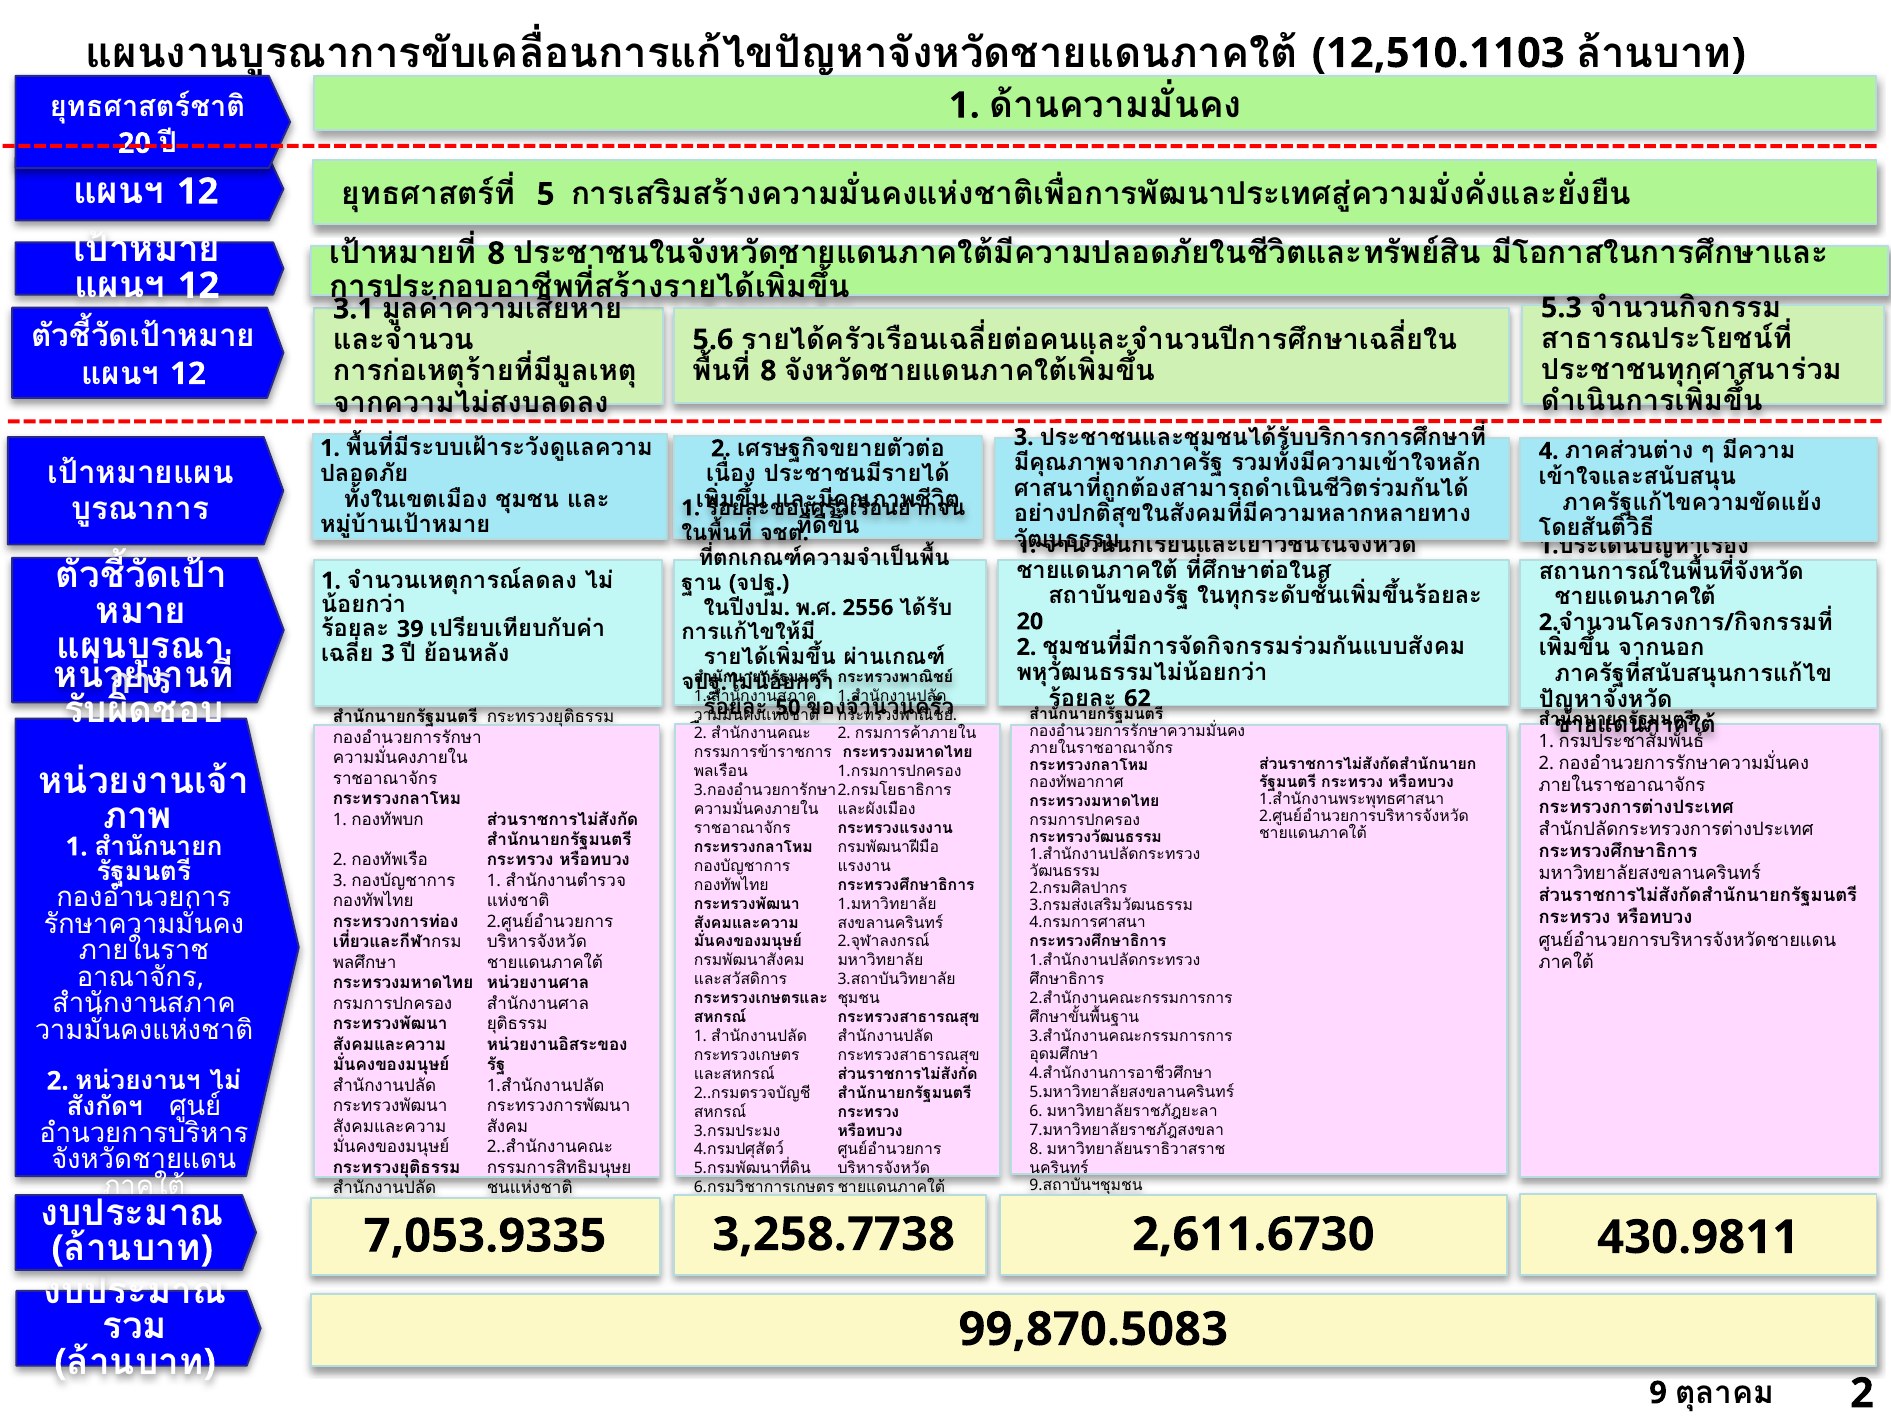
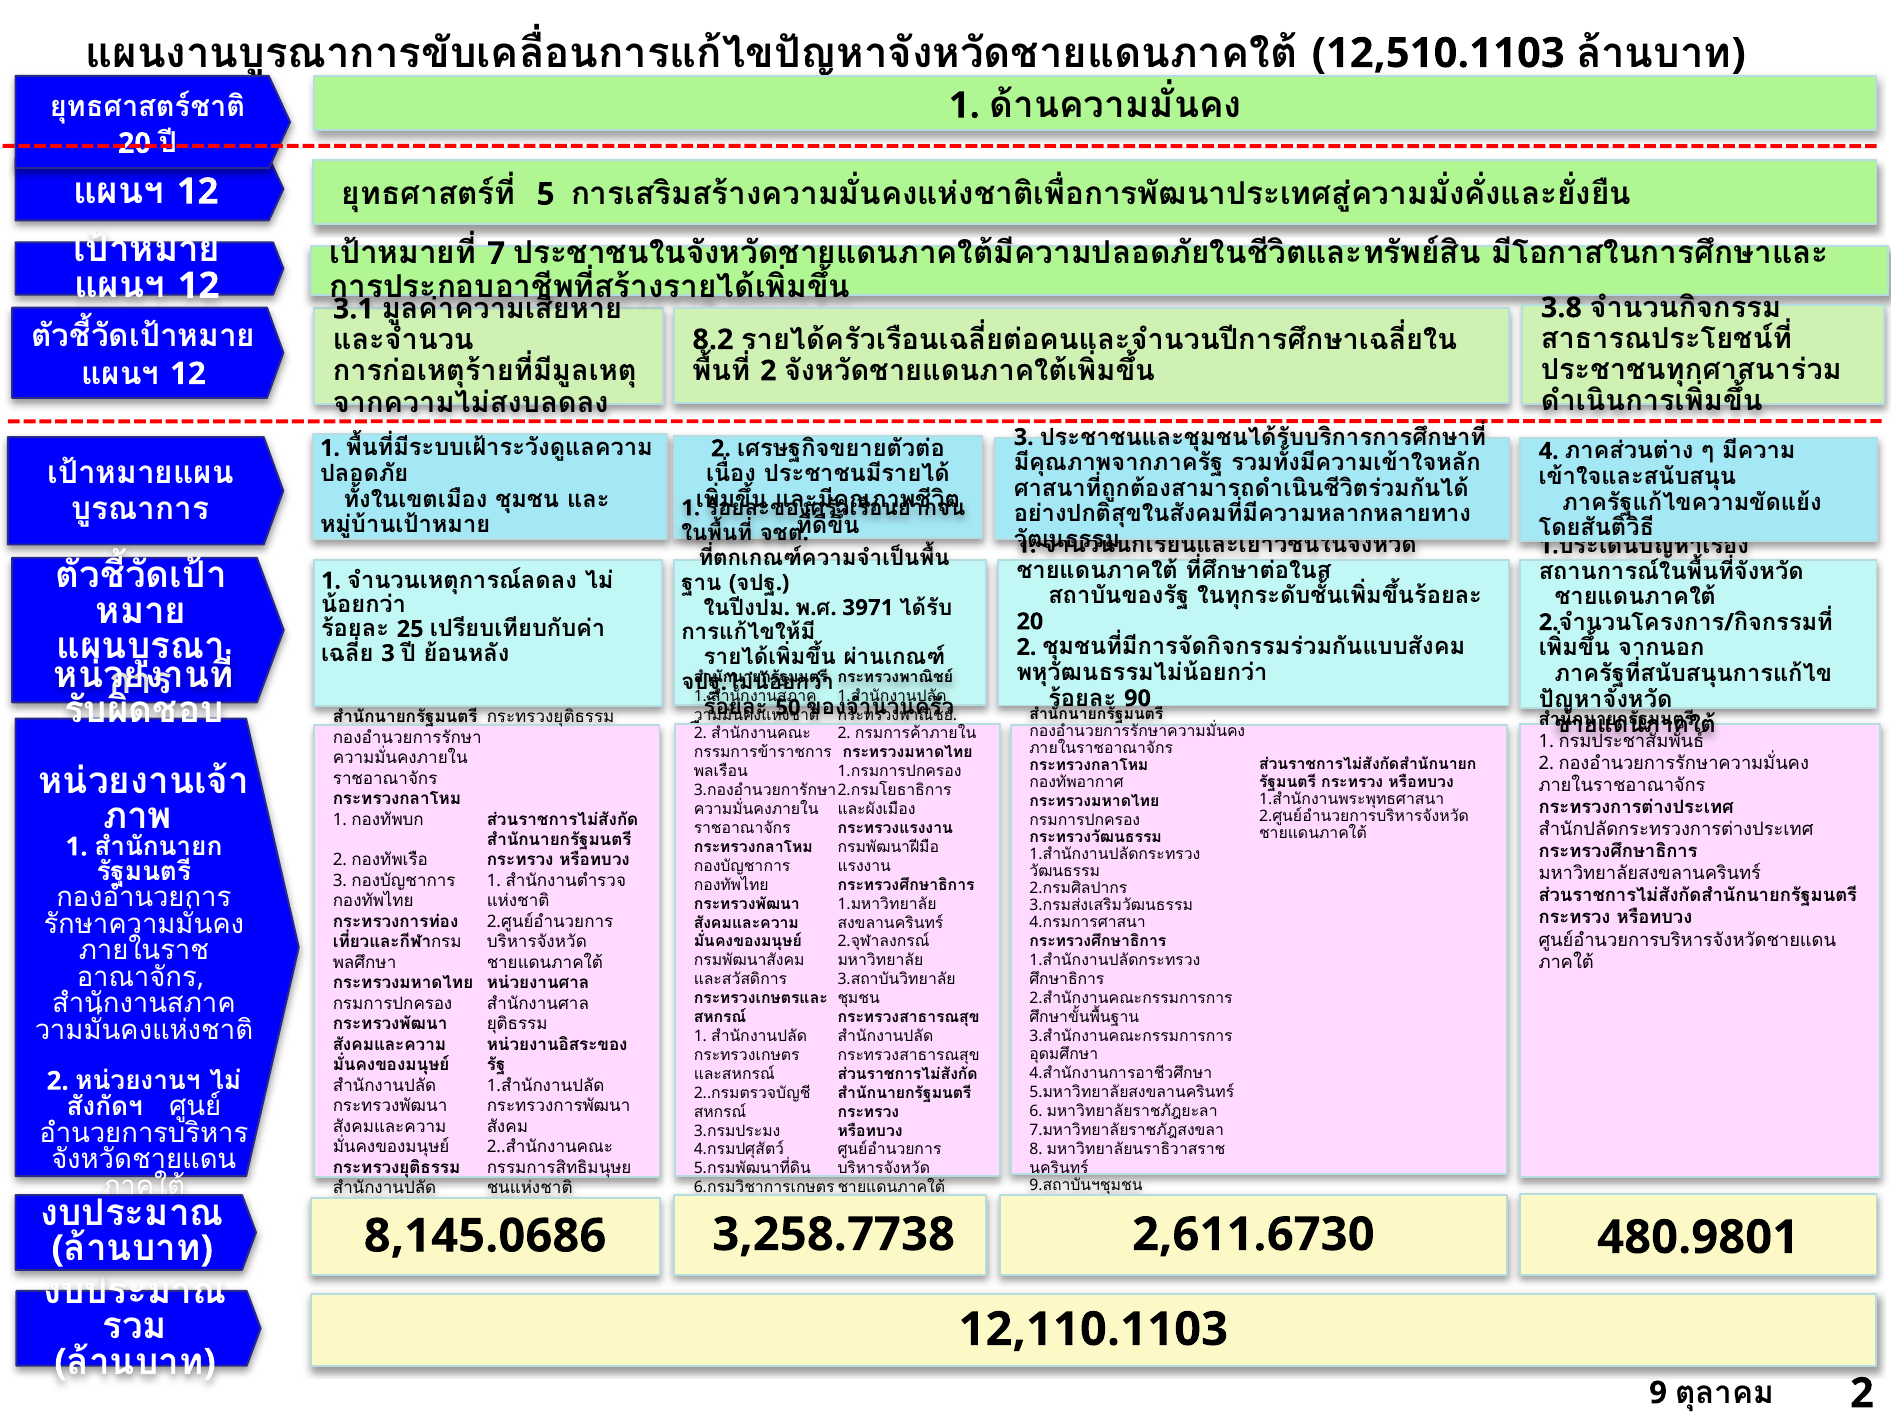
8: 8 -> 7 (496, 254)
5.3: 5.3 -> 3.8 (1561, 308)
5.6: 5.6 -> 8.2 (713, 340)
8: 8 -> 2 (768, 371)
2556: 2556 -> 3971 (868, 608)
39: 39 -> 25 (410, 629)
62: 62 -> 90 (1138, 698)
7,053.9335: 7,053.9335 -> 8,145.0686 (485, 1236)
430.9811: 430.9811 -> 480.9801 (1698, 1238)
99,870.5083: 99,870.5083 -> 12,110.1103 (1093, 1330)
